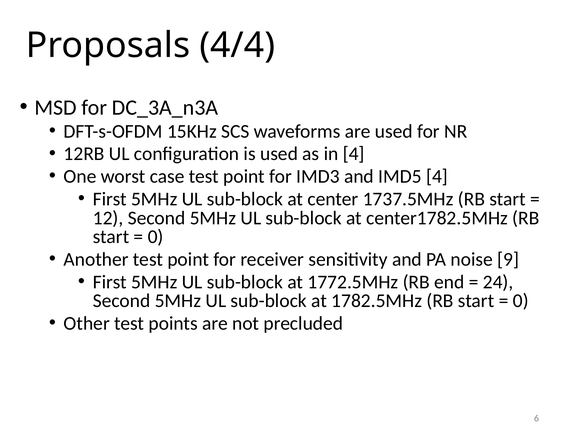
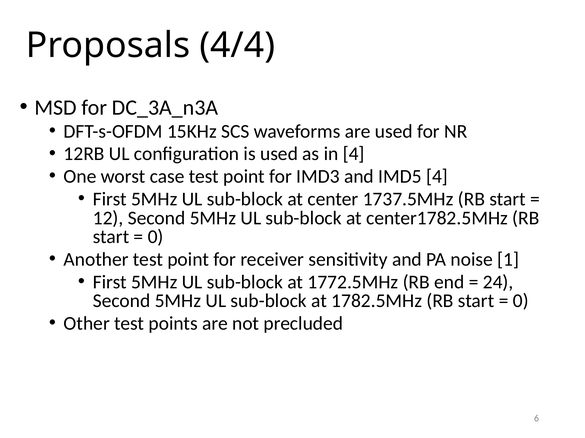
9: 9 -> 1 (508, 260)
